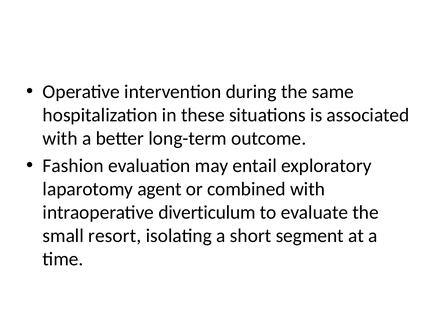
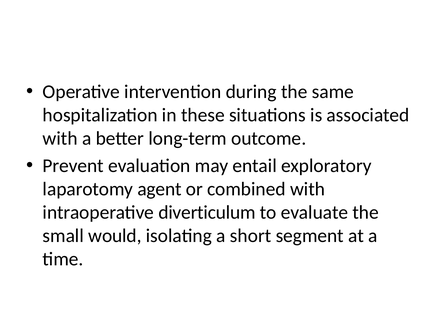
Fashion: Fashion -> Prevent (73, 165)
resort: resort -> would (115, 235)
